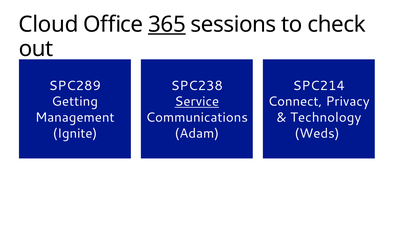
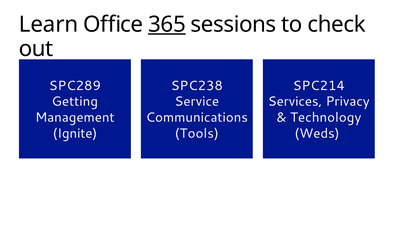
Cloud: Cloud -> Learn (49, 25)
Service underline: present -> none (197, 102)
Connect: Connect -> Services (295, 102)
Adam: Adam -> Tools (197, 134)
